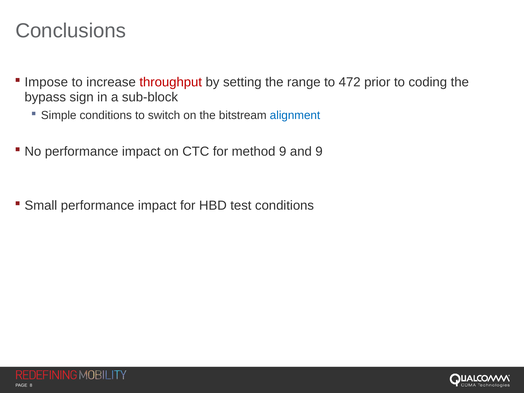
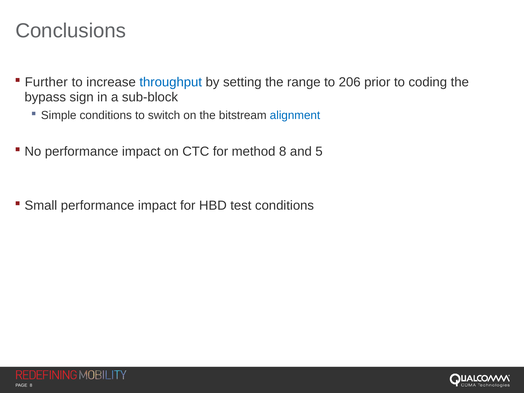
Impose: Impose -> Further (46, 82)
throughput colour: red -> blue (171, 82)
472: 472 -> 206 (350, 82)
method 9: 9 -> 8 (283, 151)
and 9: 9 -> 5 (319, 151)
